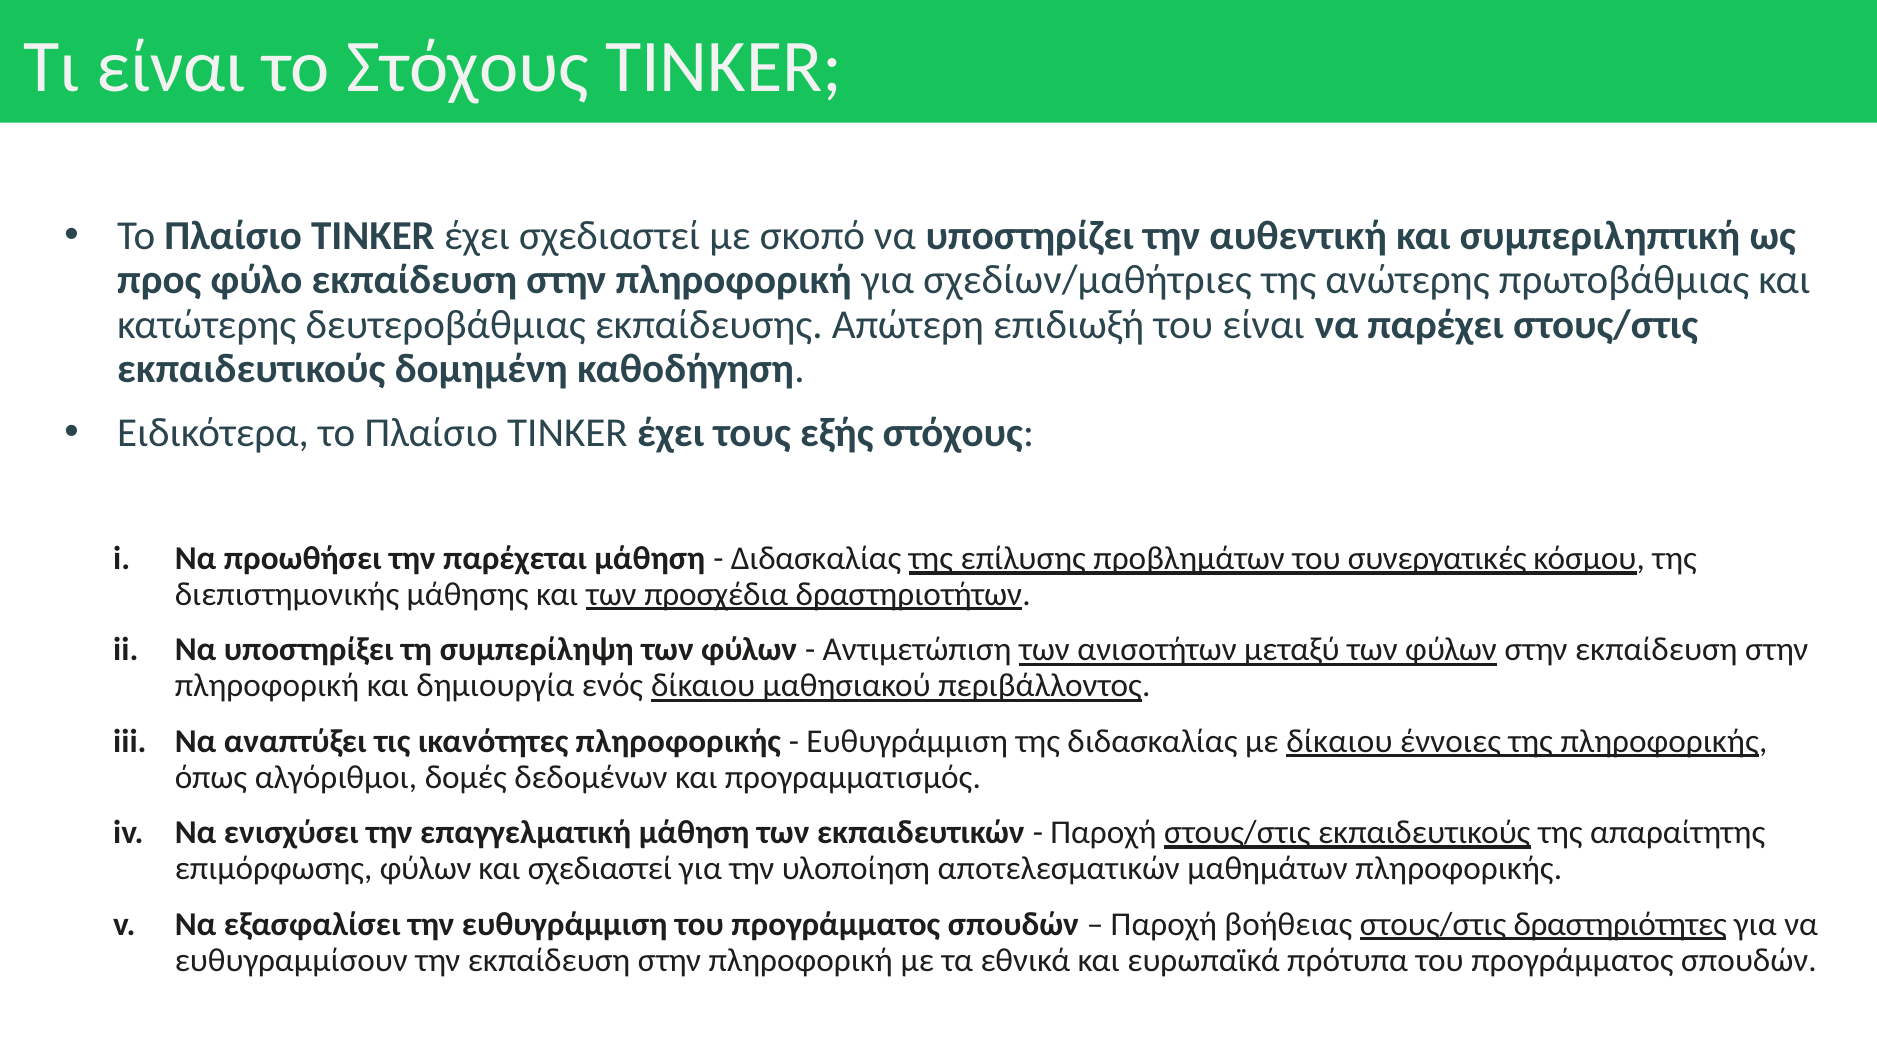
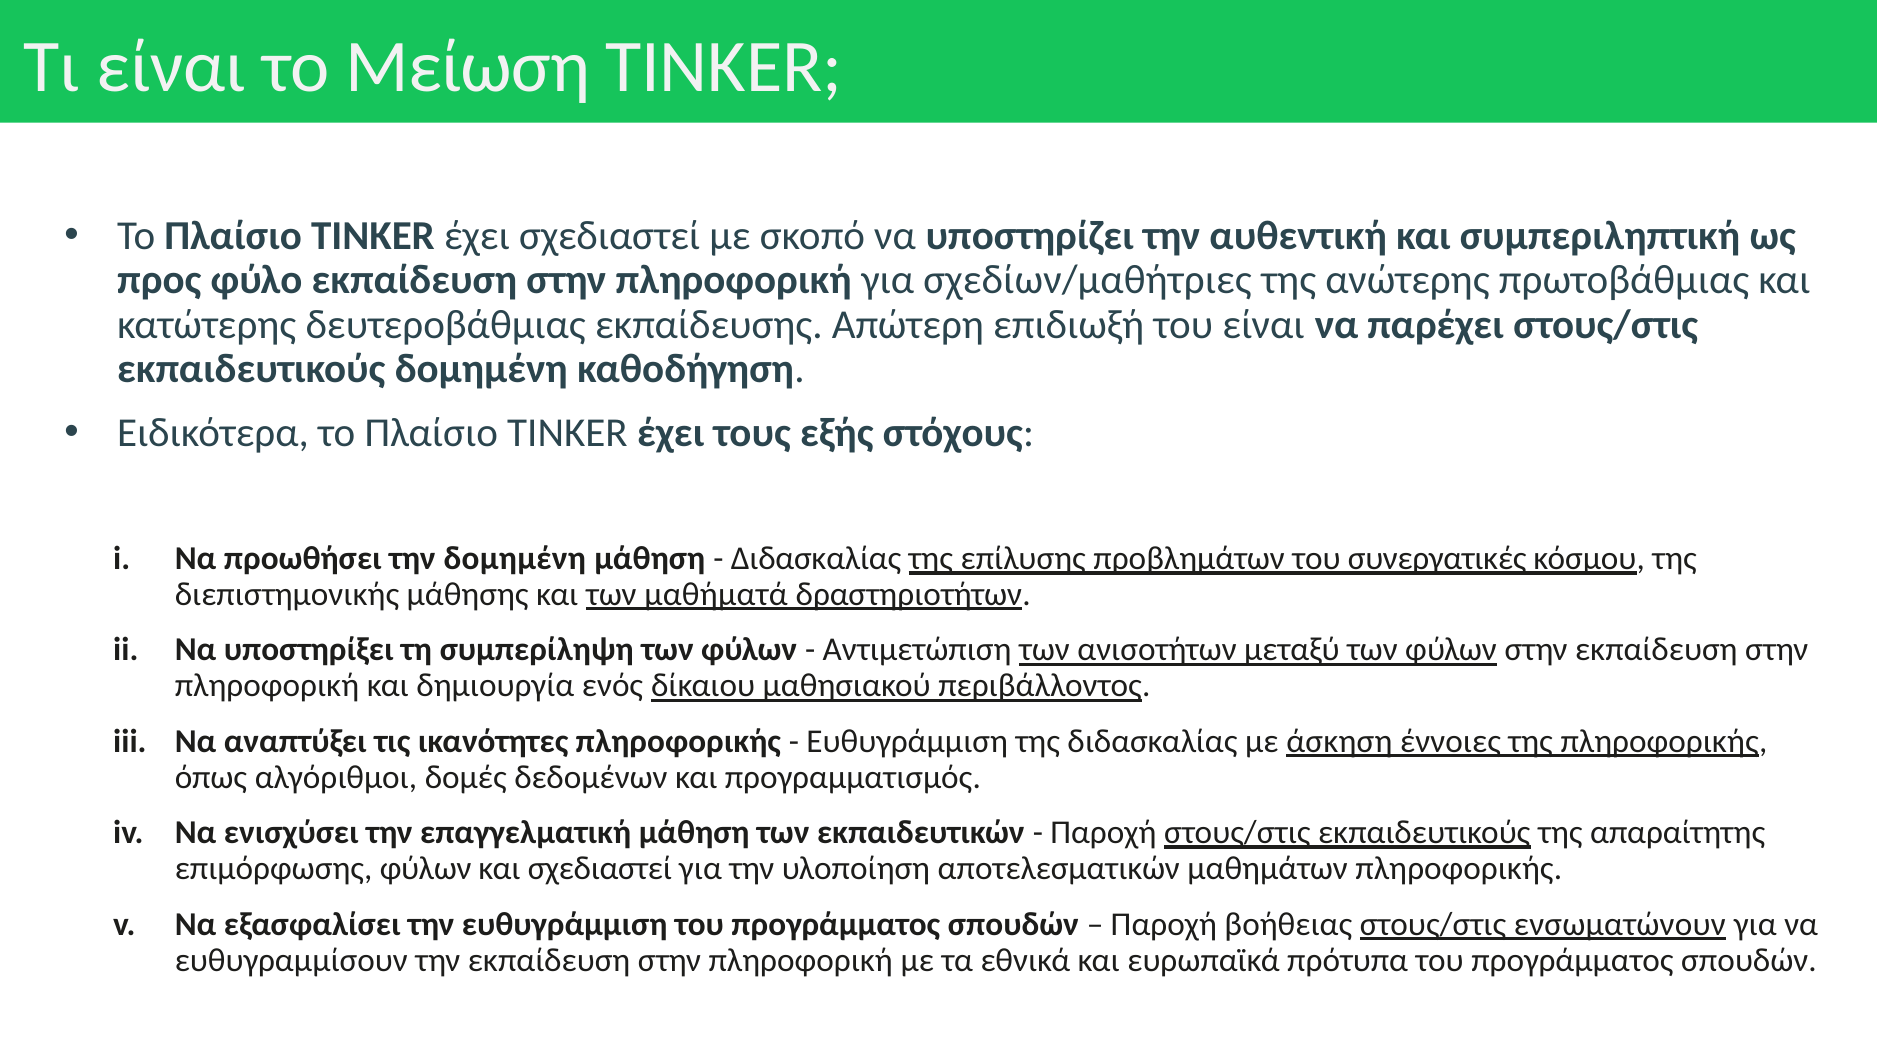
το Στόχους: Στόχους -> Μείωση (468, 67)
την παρέχεται: παρέχεται -> δομημένη (515, 558)
προσχέδια: προσχέδια -> μαθήματά (716, 594)
με δίκαιου: δίκαιου -> άσκηση (1339, 741)
δραστηριότητες: δραστηριότητες -> ενσωματώνουν (1620, 924)
